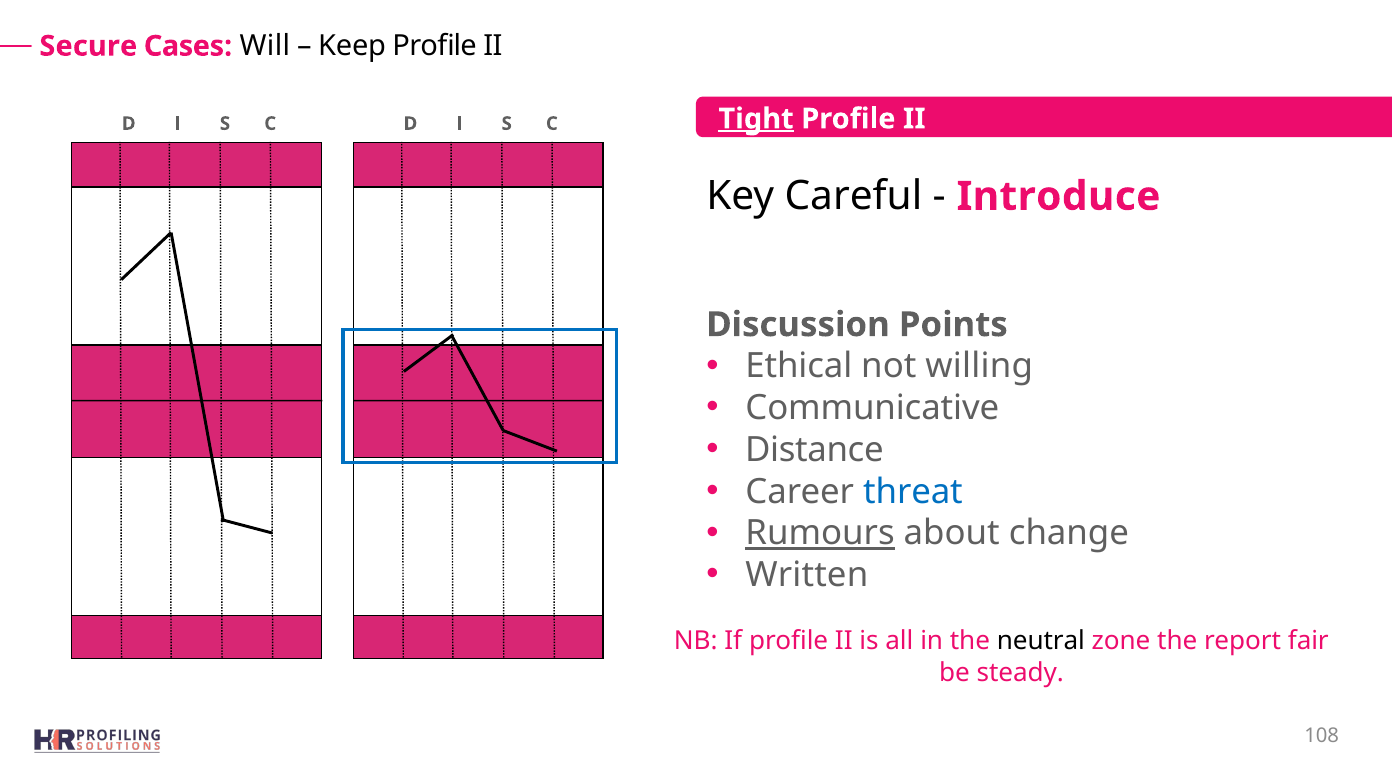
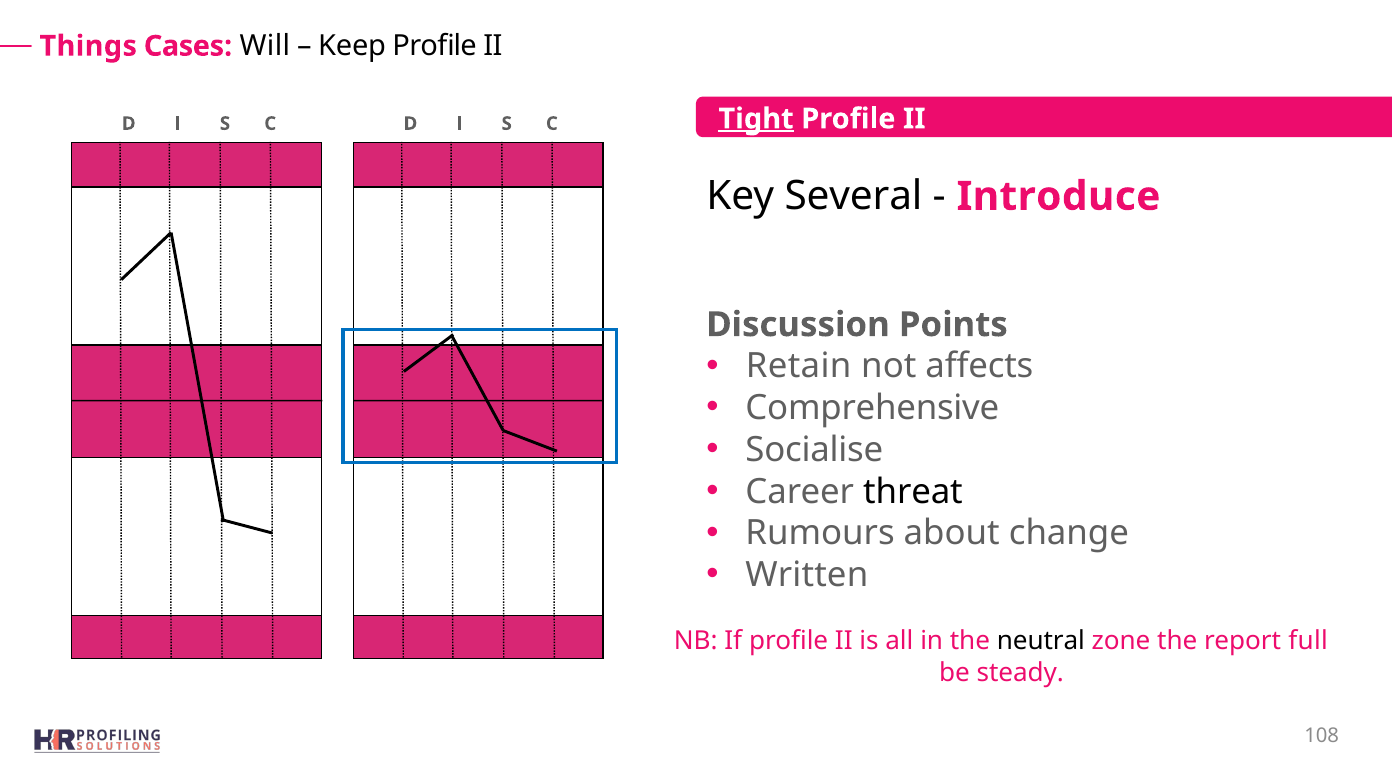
Secure: Secure -> Things (88, 46)
Careful: Careful -> Several (853, 196)
Ethical: Ethical -> Retain (799, 366)
willing: willing -> affects (979, 366)
Communicative: Communicative -> Comprehensive (872, 408)
Distance: Distance -> Socialise (814, 450)
threat colour: blue -> black (913, 492)
Rumours underline: present -> none (820, 533)
fair: fair -> full (1308, 641)
